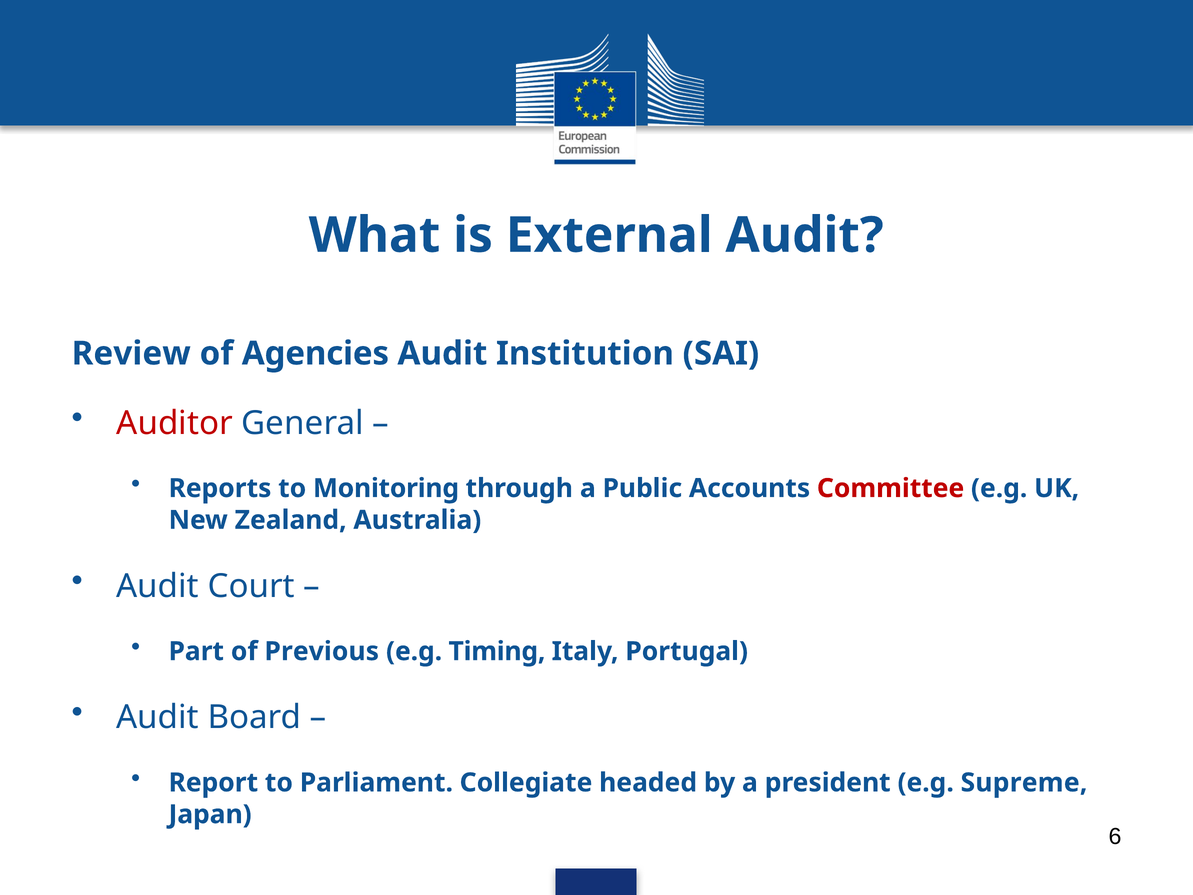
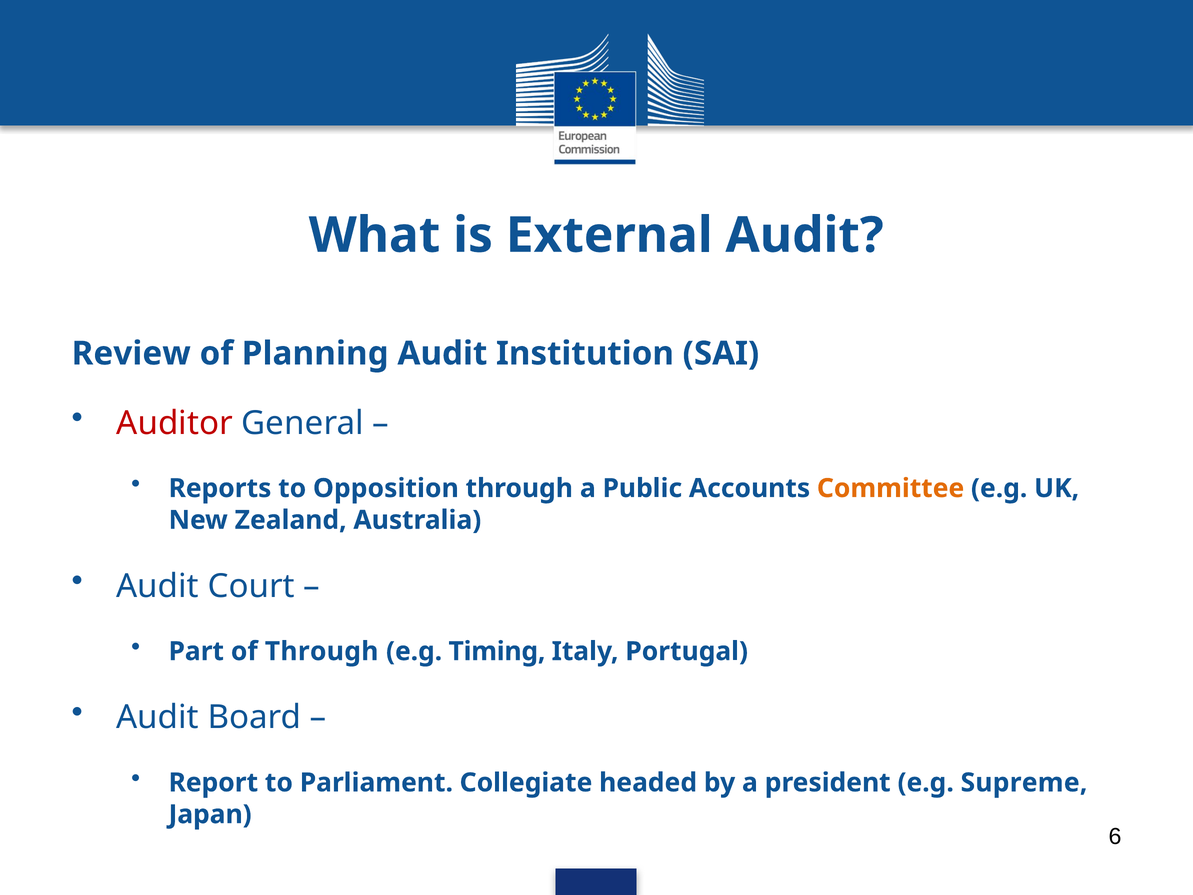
Agencies: Agencies -> Planning (315, 353)
Monitoring: Monitoring -> Opposition (386, 488)
Committee colour: red -> orange (891, 488)
of Previous: Previous -> Through (322, 651)
